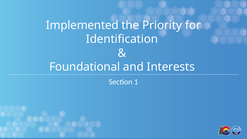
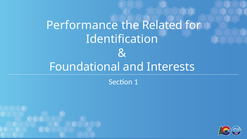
Implemented: Implemented -> Performance (82, 25)
Priority: Priority -> Related (162, 25)
